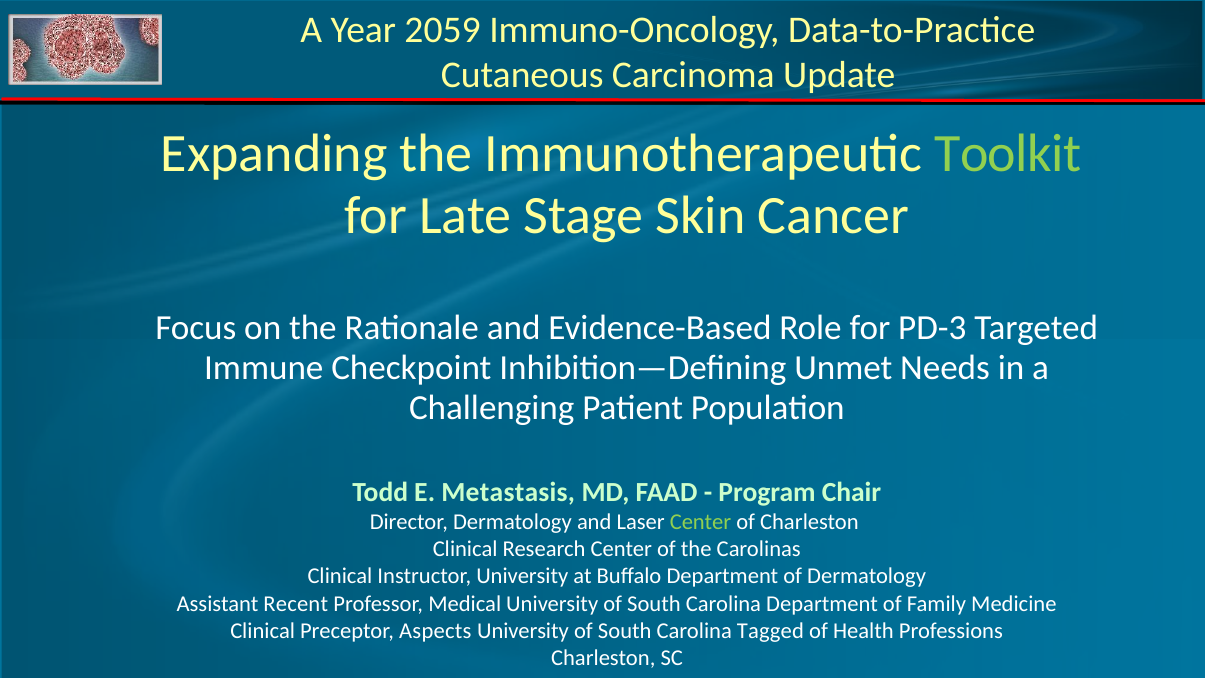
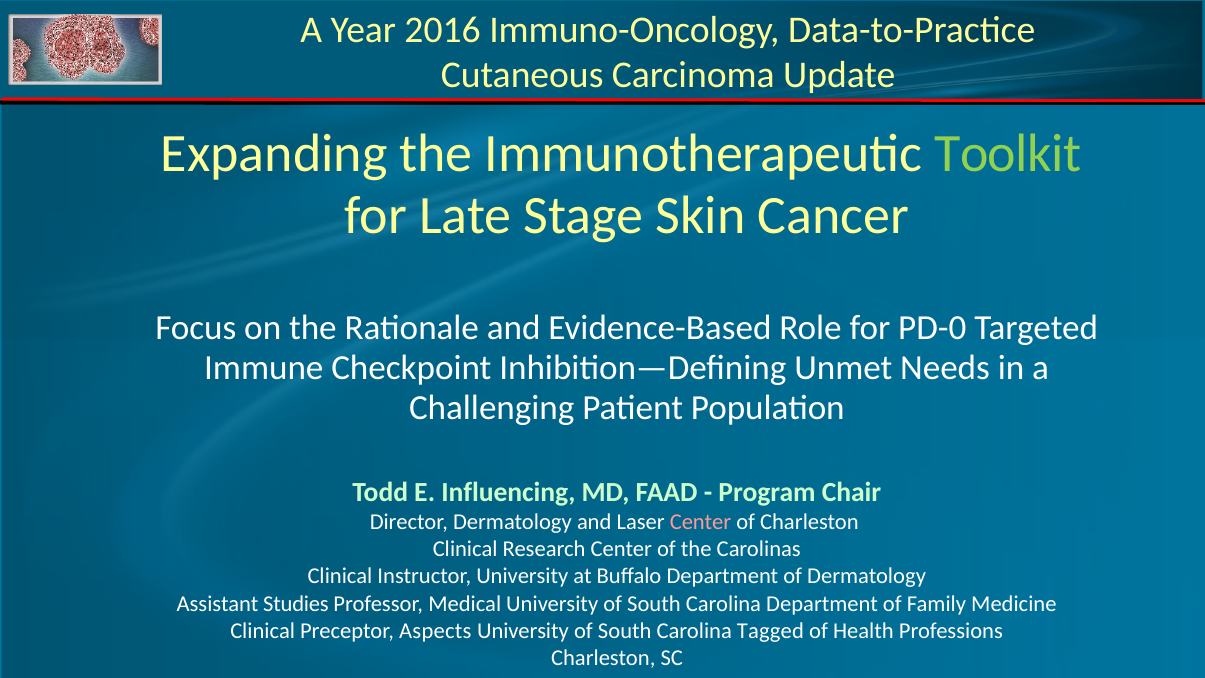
2059: 2059 -> 2016 (443, 30)
PD-3: PD-3 -> PD-0 (932, 328)
Metastasis: Metastasis -> Influencing (508, 492)
Center colour: light green -> pink (701, 522)
Recent: Recent -> Studies (296, 603)
